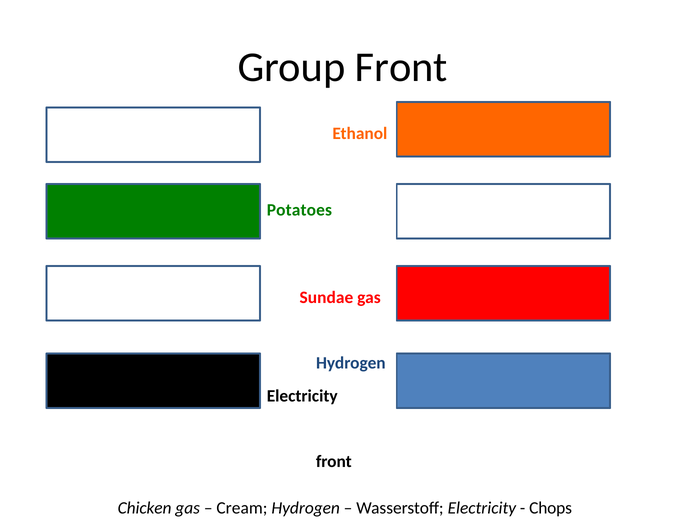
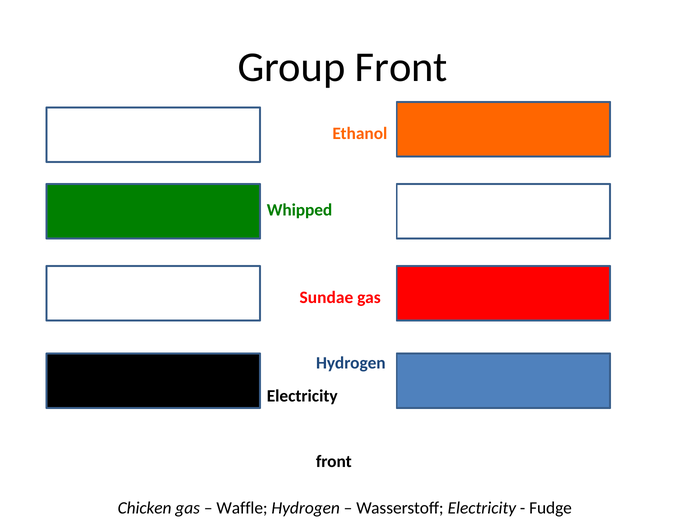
Potatoes: Potatoes -> Whipped (300, 210)
Cream: Cream -> Waffle (242, 508)
Chops: Chops -> Fudge (551, 508)
